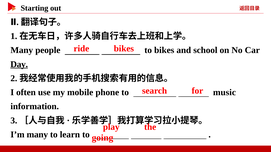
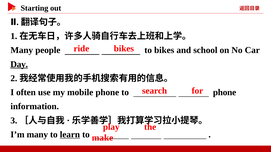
to music: music -> phone (225, 93)
learn underline: none -> present (70, 135)
going: going -> make (102, 138)
